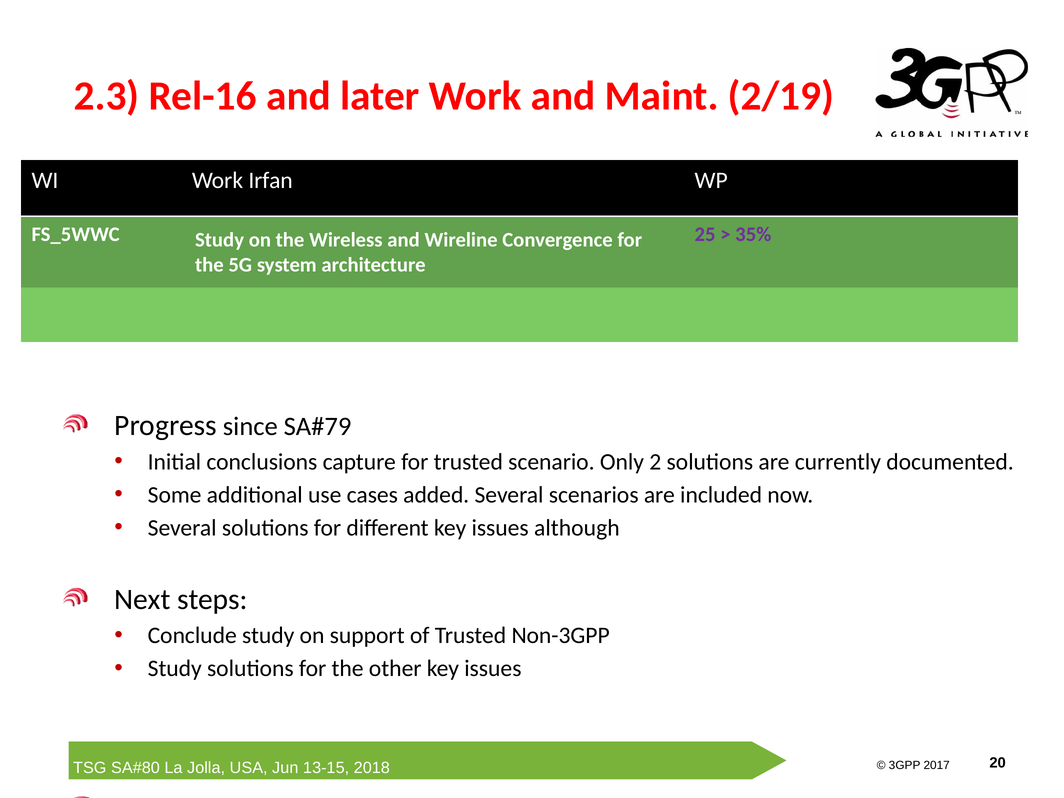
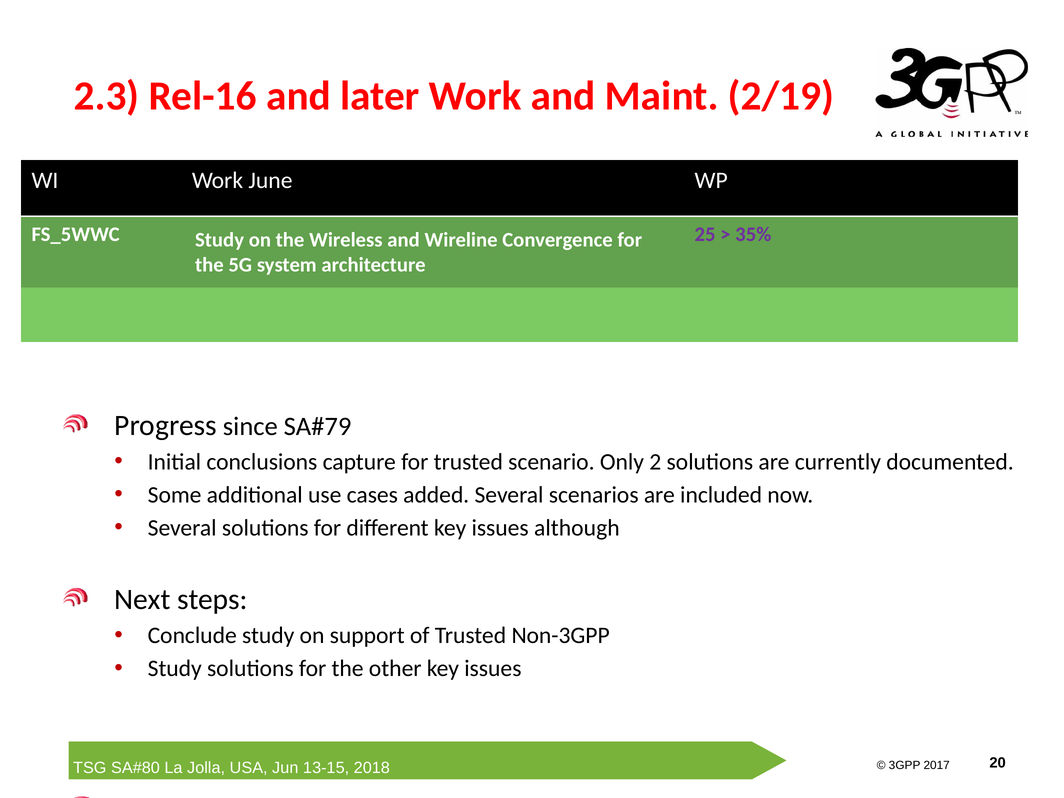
Irfan: Irfan -> June (270, 180)
